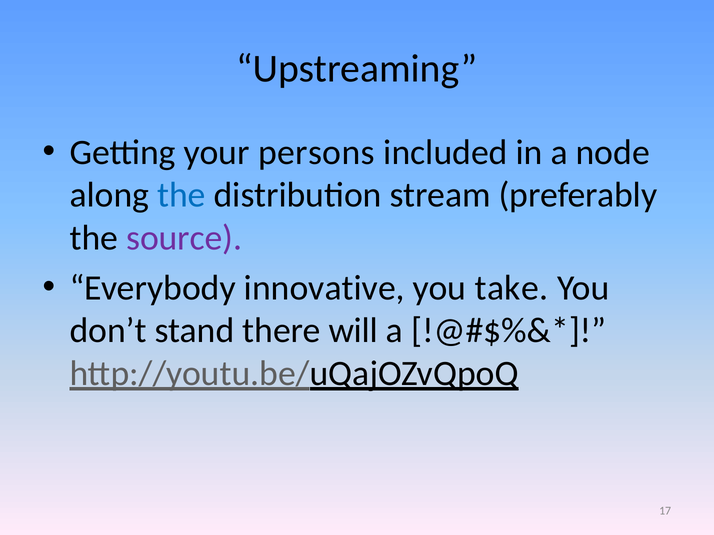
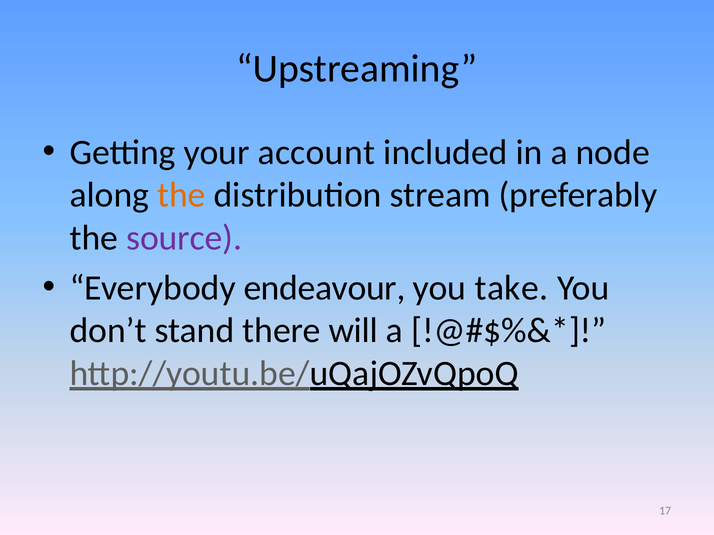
persons: persons -> account (316, 152)
the colour: blue -> orange (181, 195)
innovative: innovative -> endeavour (324, 288)
